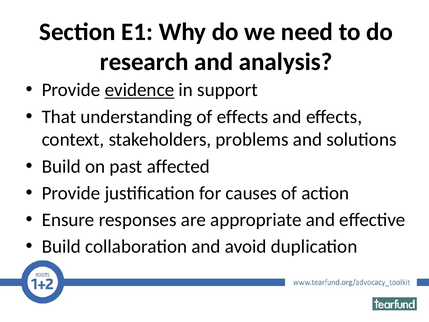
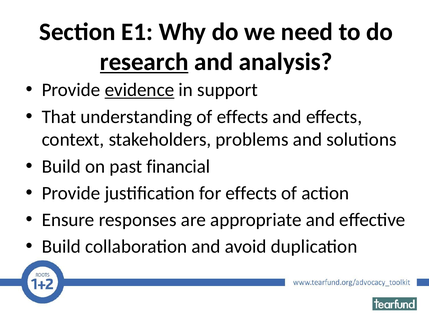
research underline: none -> present (144, 62)
affected: affected -> financial (178, 166)
for causes: causes -> effects (251, 193)
